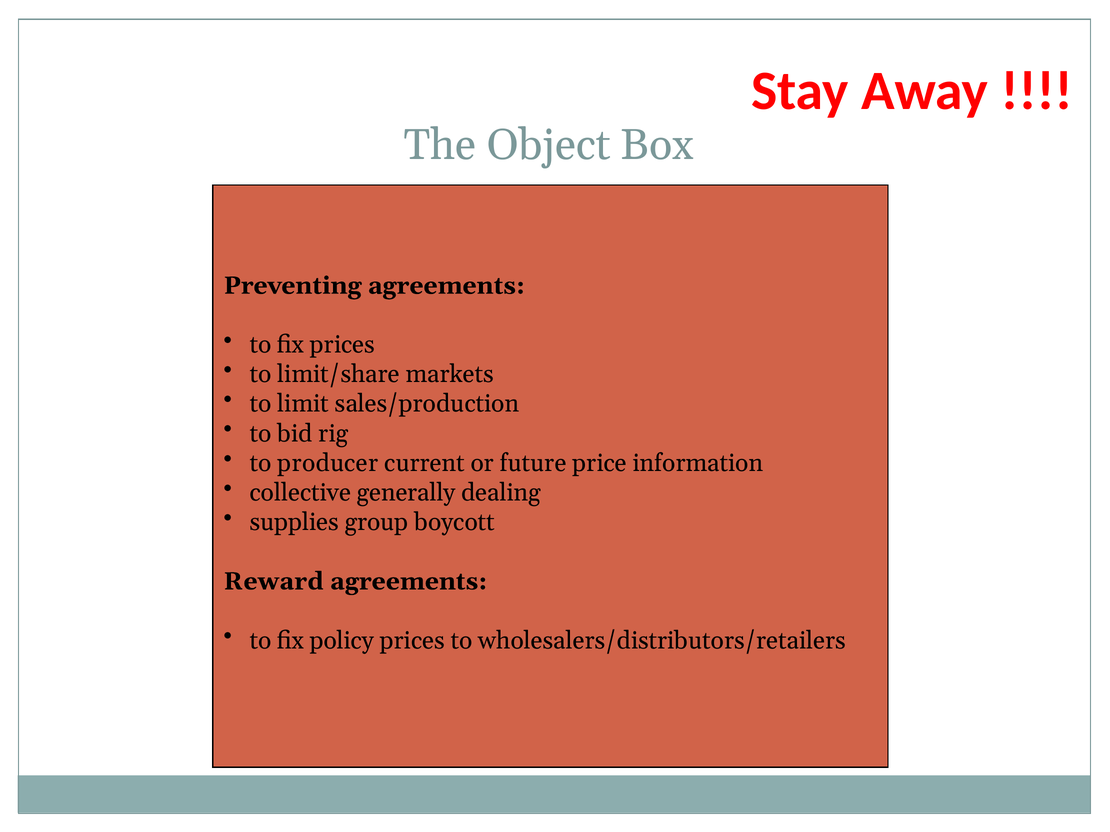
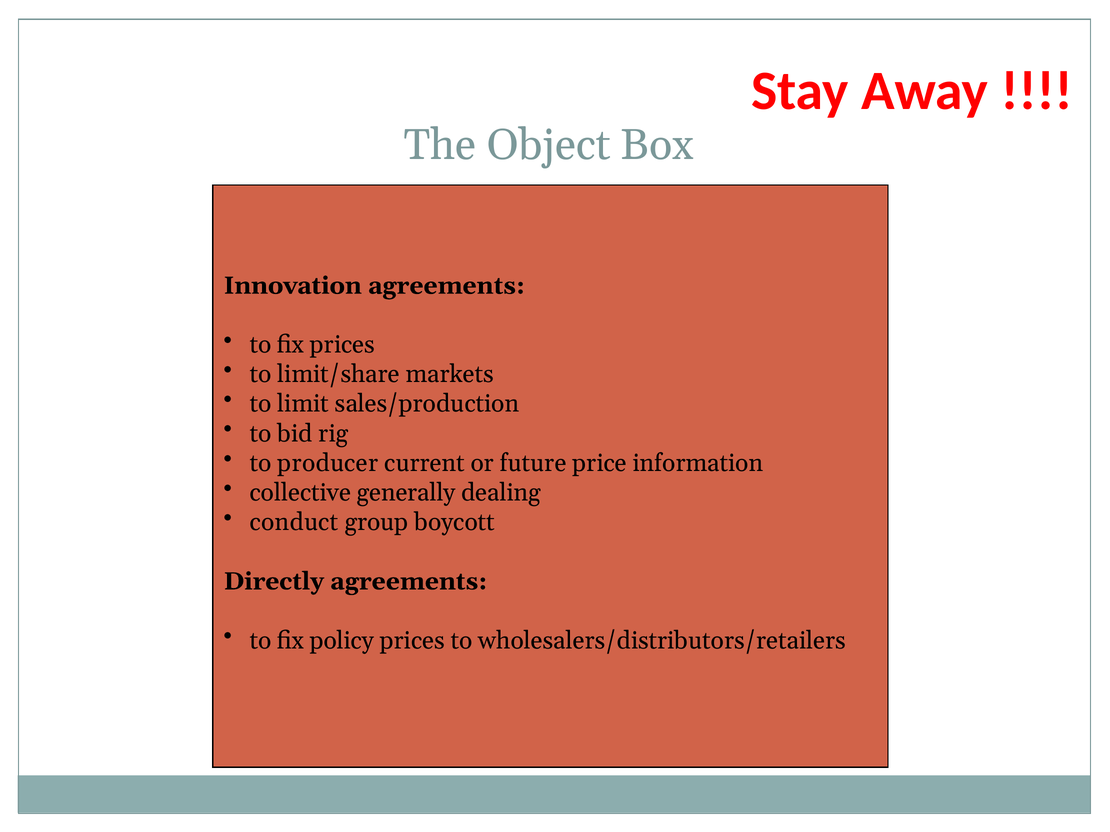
Preventing: Preventing -> Innovation (293, 286)
supplies: supplies -> conduct (294, 522)
Reward: Reward -> Directly (274, 582)
